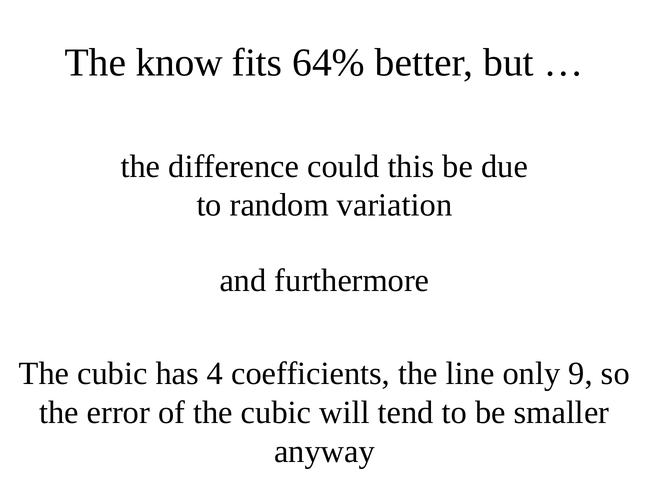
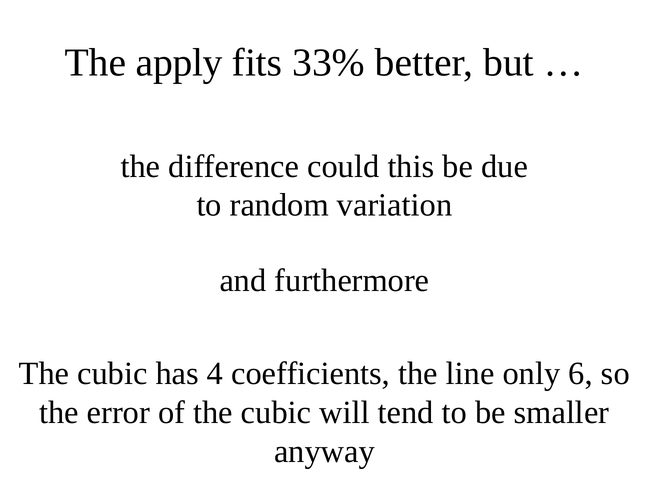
know: know -> apply (179, 63)
64%: 64% -> 33% (329, 63)
9: 9 -> 6 (581, 374)
